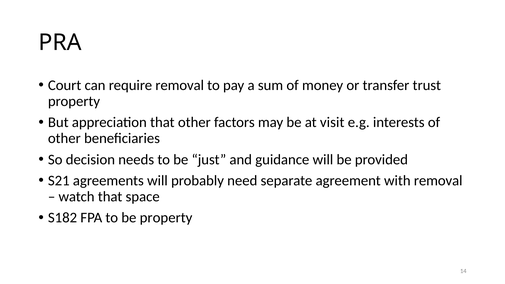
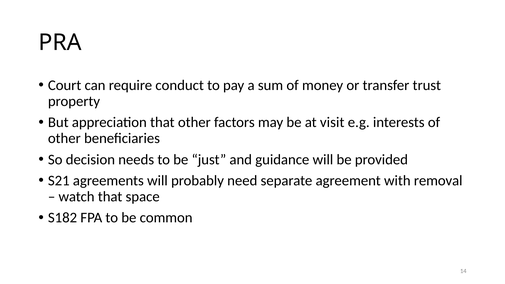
require removal: removal -> conduct (180, 85)
be property: property -> common (166, 218)
